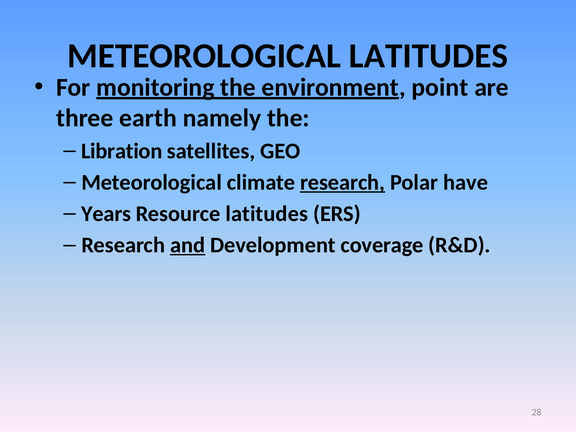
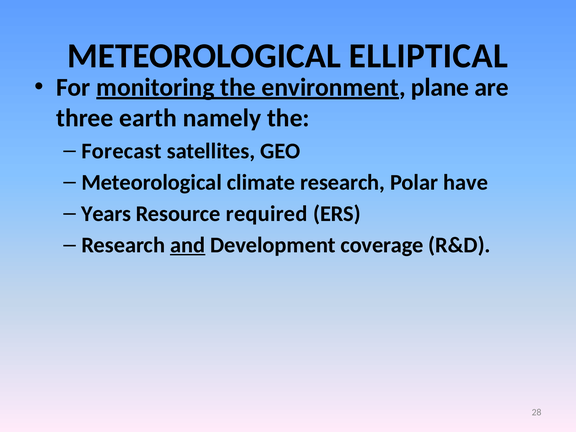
METEOROLOGICAL LATITUDES: LATITUDES -> ELLIPTICAL (428, 56)
point: point -> plane (440, 87)
Libration: Libration -> Forecast (122, 151)
research underline: present -> none (343, 182)
Resource latitudes: latitudes -> required (267, 214)
